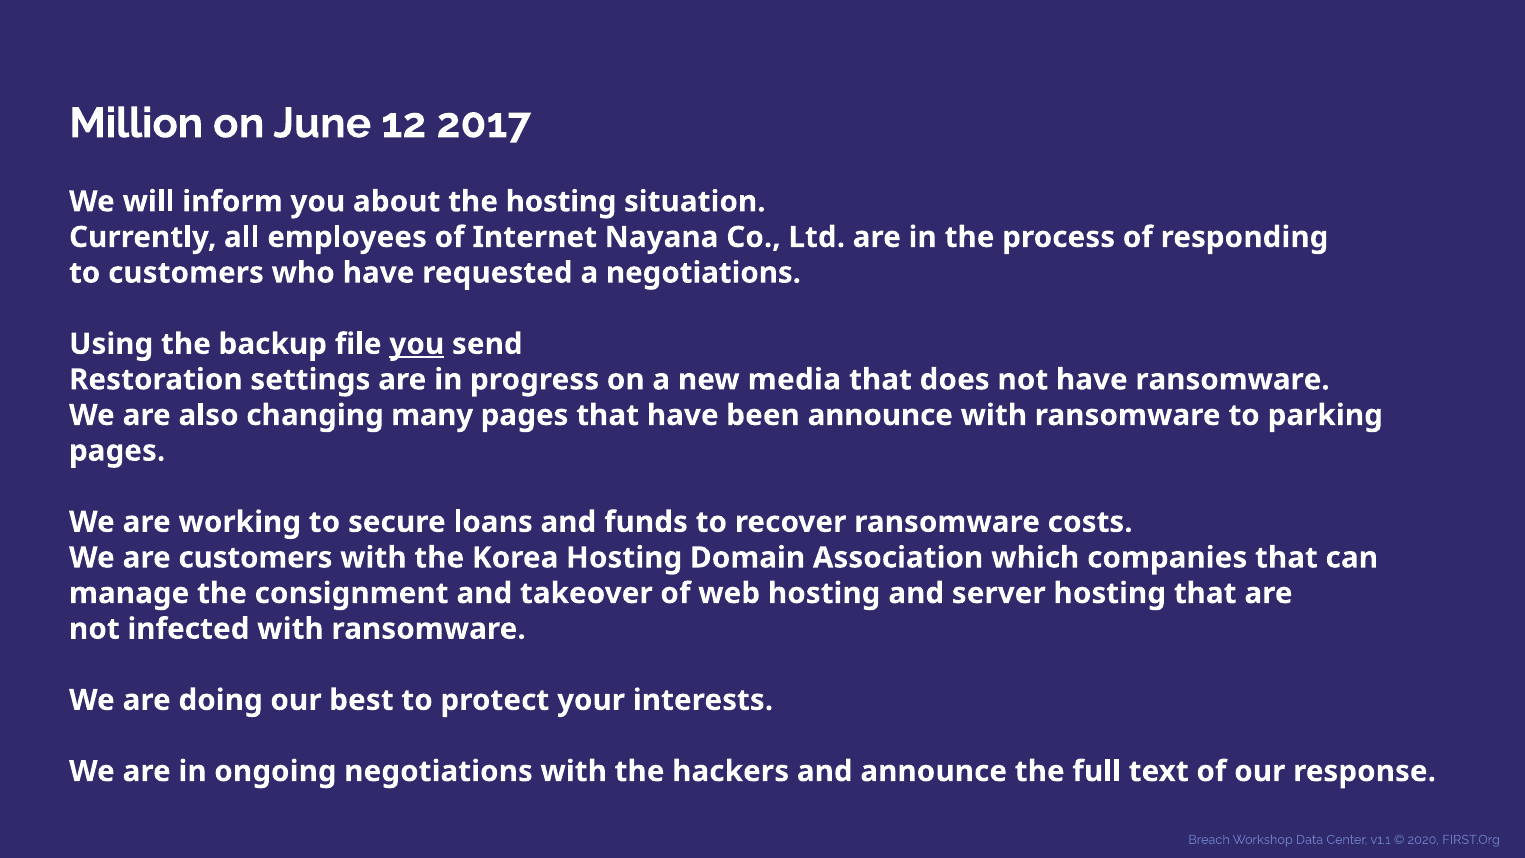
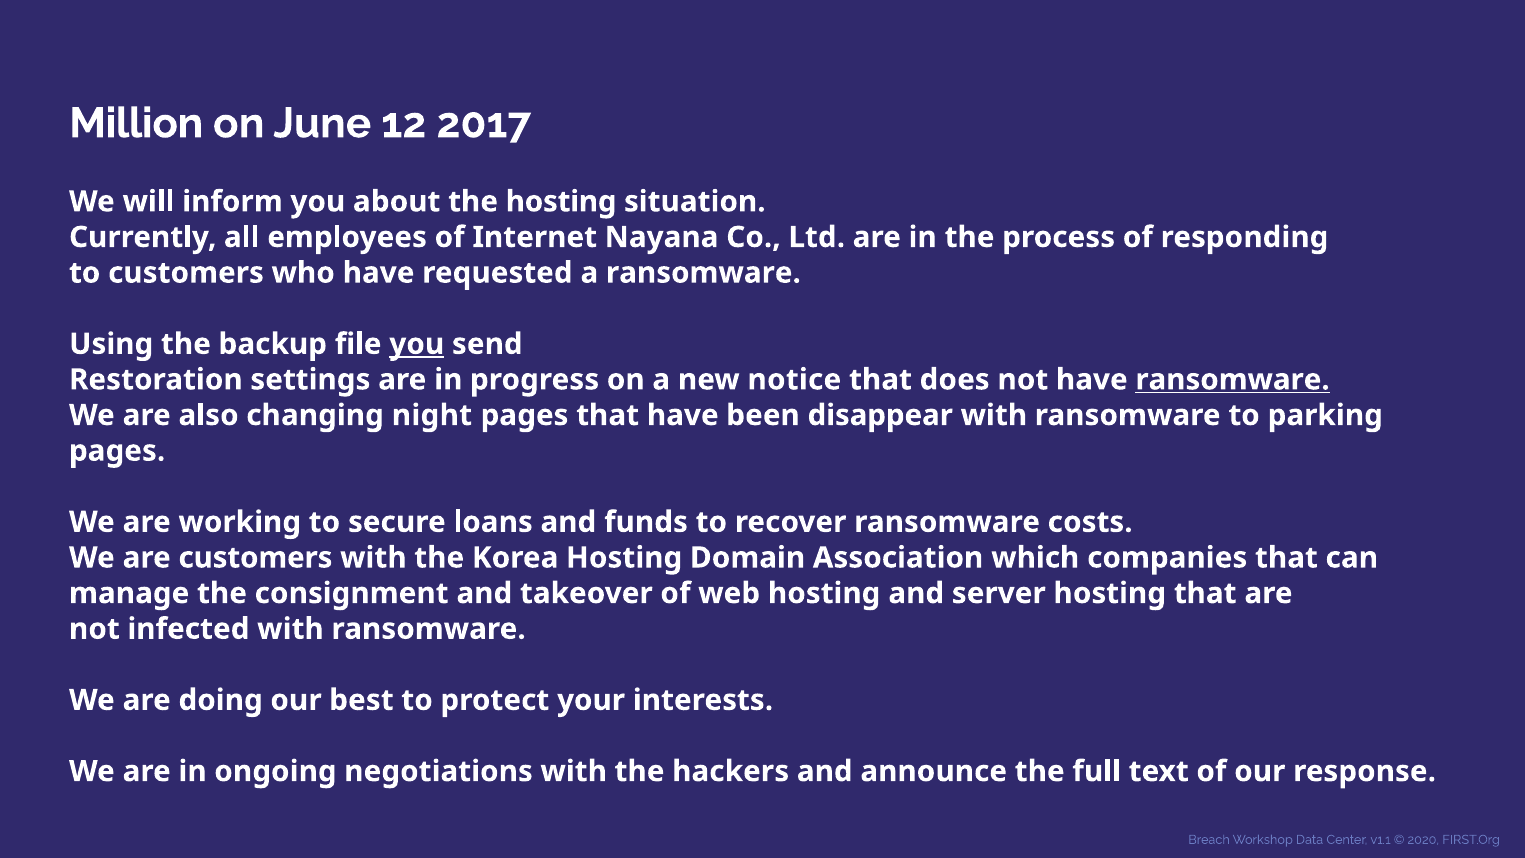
a negotiations: negotiations -> ransomware (703, 273)
media: media -> notice (794, 380)
ransomware underline: none -> present (1233, 380)
many: many -> night (432, 415)
been announce: announce -> disappear (880, 415)
